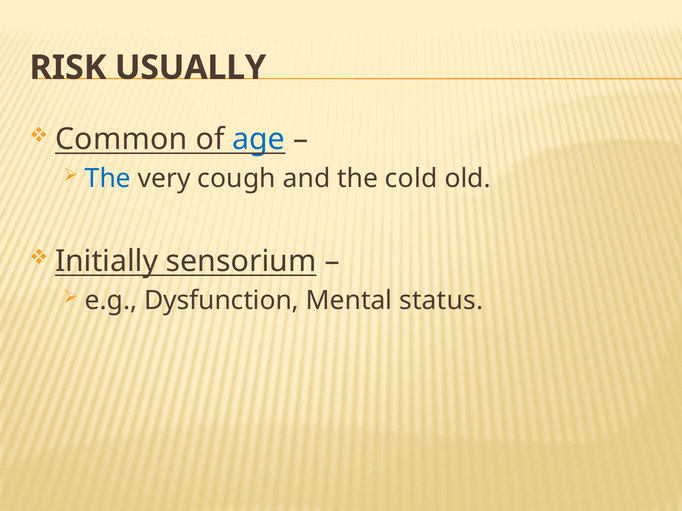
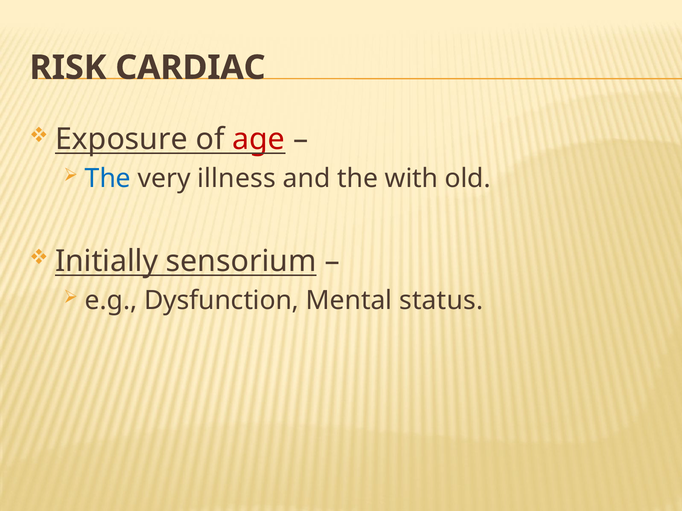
USUALLY: USUALLY -> CARDIAC (190, 68)
Common: Common -> Exposure (121, 140)
age colour: blue -> red (259, 140)
cough: cough -> illness (237, 179)
cold: cold -> with (412, 179)
